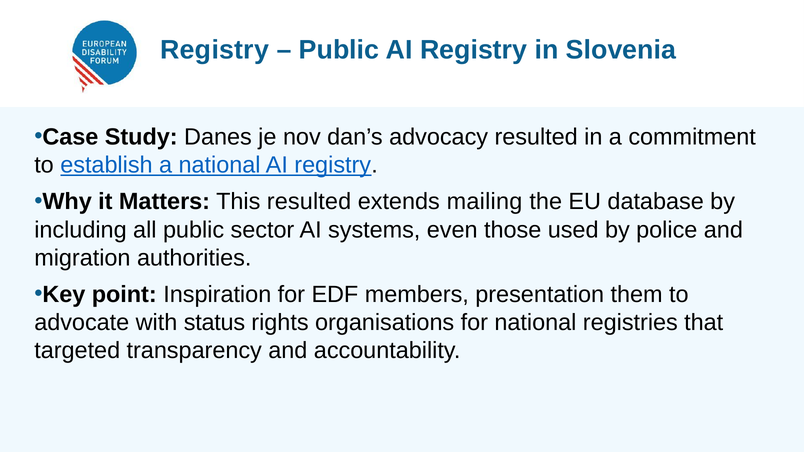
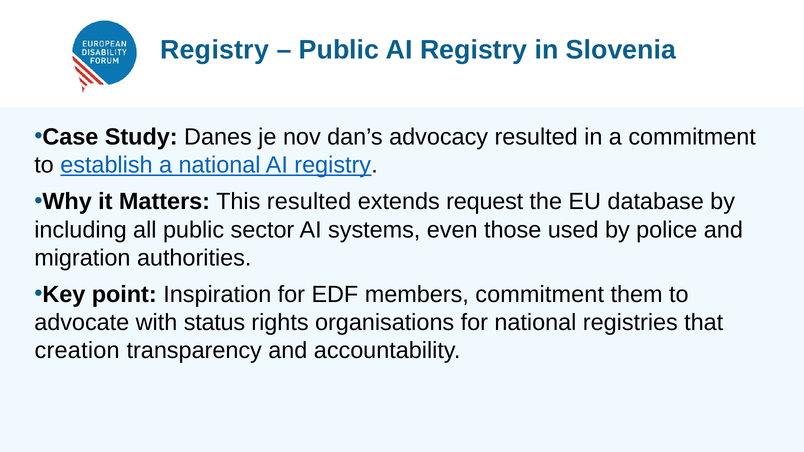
mailing: mailing -> request (485, 202)
members presentation: presentation -> commitment (540, 295)
targeted: targeted -> creation (77, 351)
